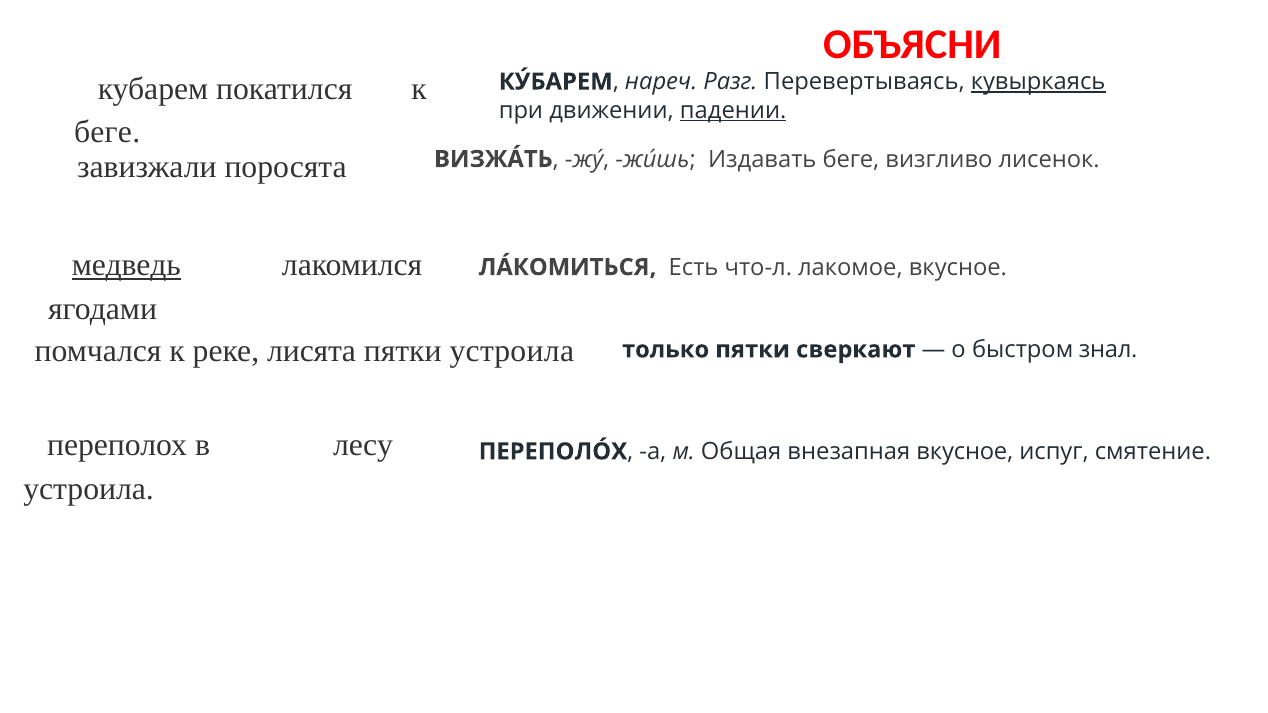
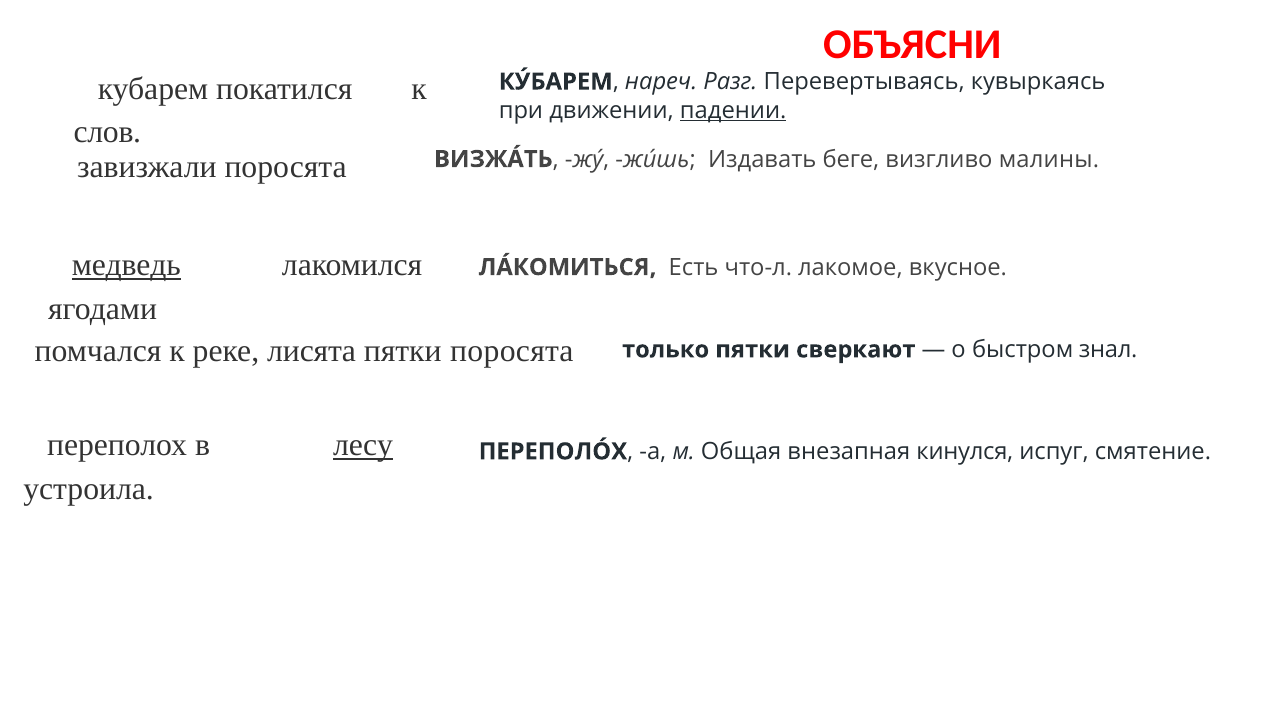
кувыркаясь underline: present -> none (1038, 82)
беге: беге -> слов (107, 132)
лисенок: лисенок -> малины (1049, 159)
пятки устроила: устроила -> поросята (512, 352)
лесу underline: none -> present (363, 445)
внезапная вкусное: вкусное -> кинулся (965, 452)
